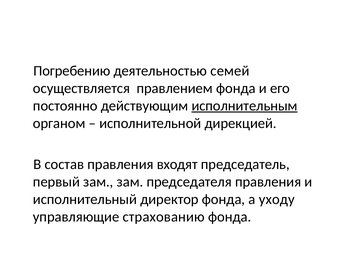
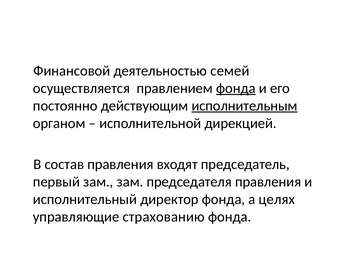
Погребению: Погребению -> Финансовой (72, 71)
фонда underline: none -> present (236, 88)
уходу: уходу -> целях (277, 199)
